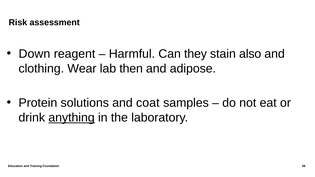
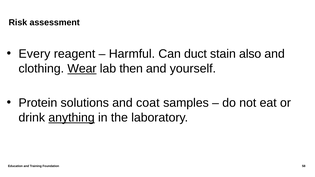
Down: Down -> Every (34, 54)
they: they -> duct (196, 54)
Wear underline: none -> present (82, 69)
adipose: adipose -> yourself (193, 69)
